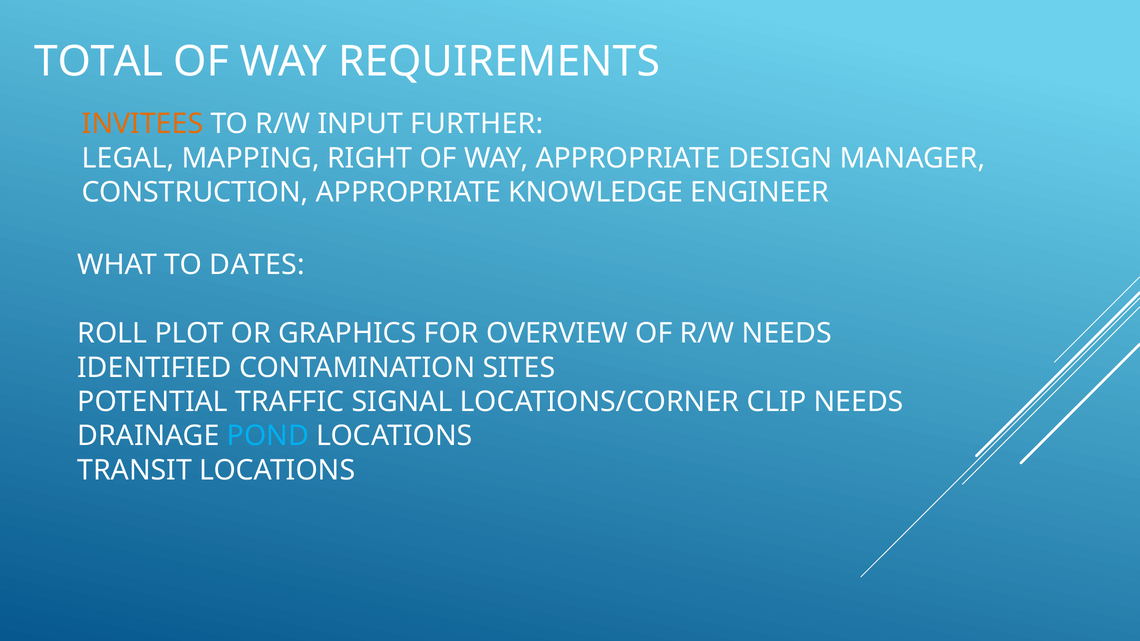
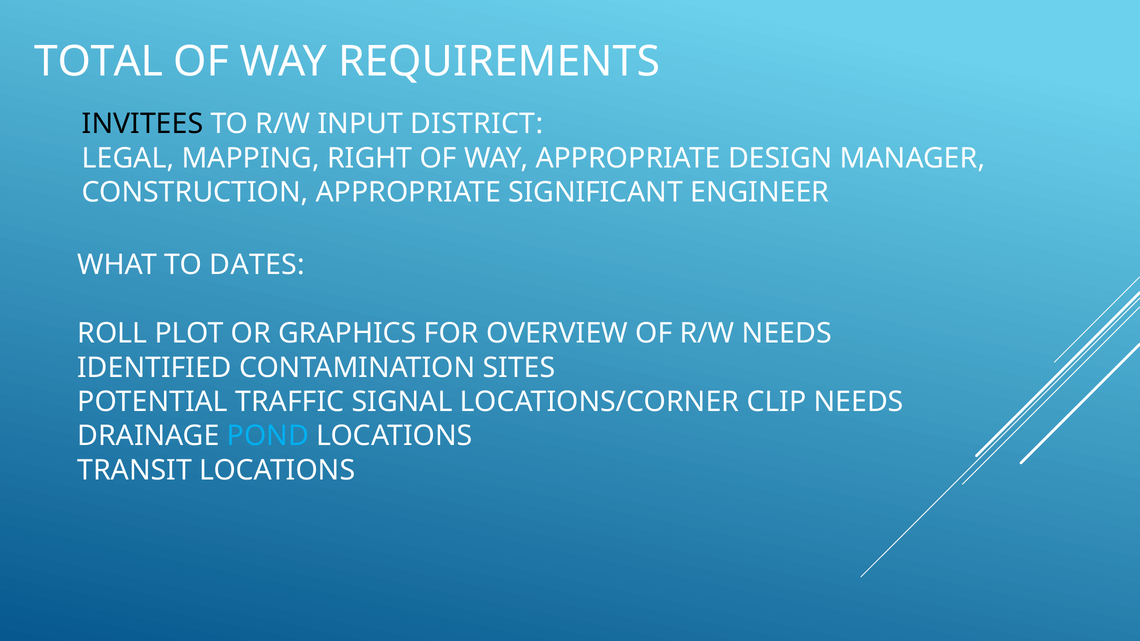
INVITEES colour: orange -> black (143, 124)
FURTHER: FURTHER -> DISTRICT (477, 124)
KNOWLEDGE: KNOWLEDGE -> SIGNIFICANT (596, 192)
